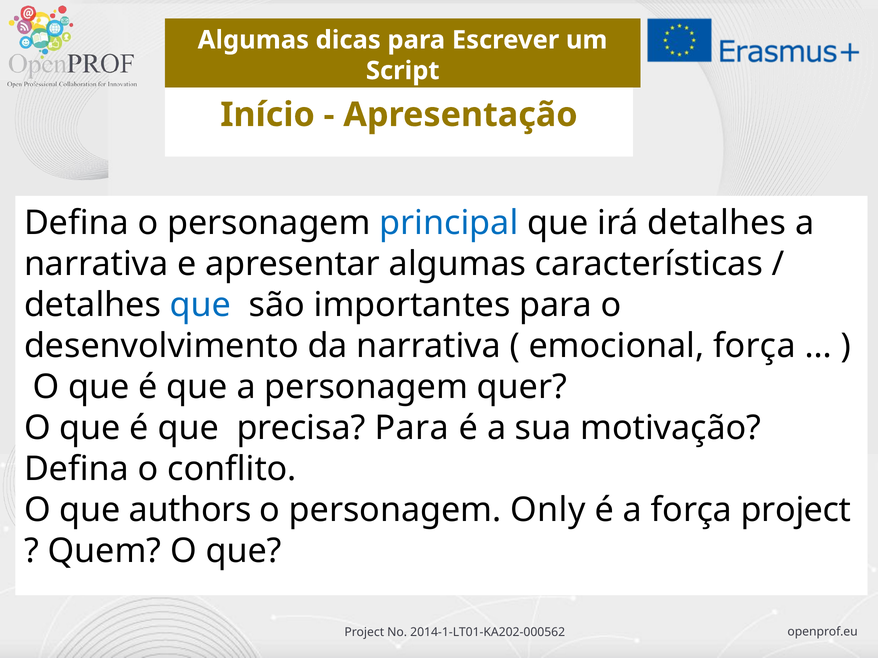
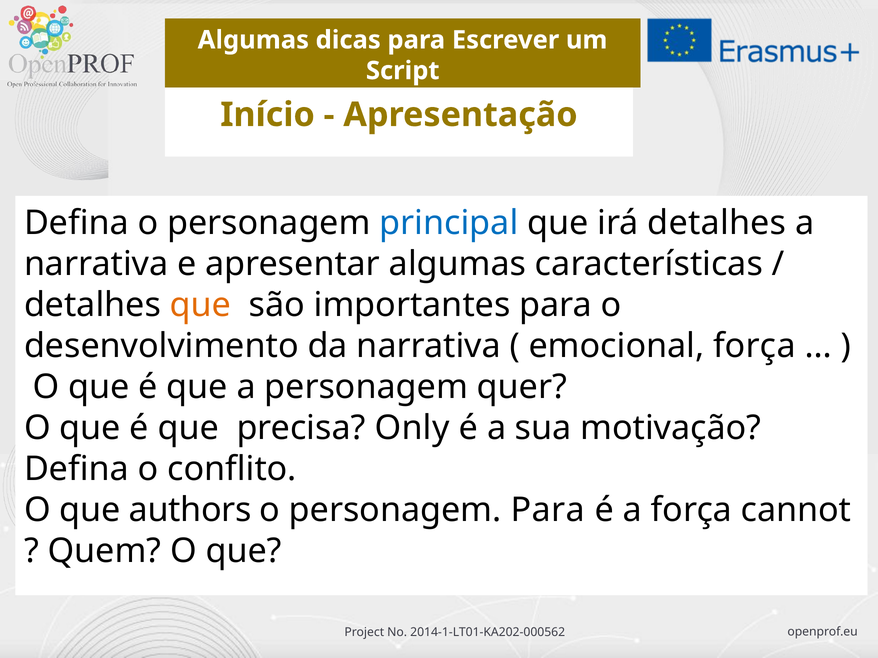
que colour: blue -> orange (201, 305)
precisa Para: Para -> Only (412, 428)
personagem Only: Only -> Para (548, 510)
força project: project -> cannot (796, 510)
